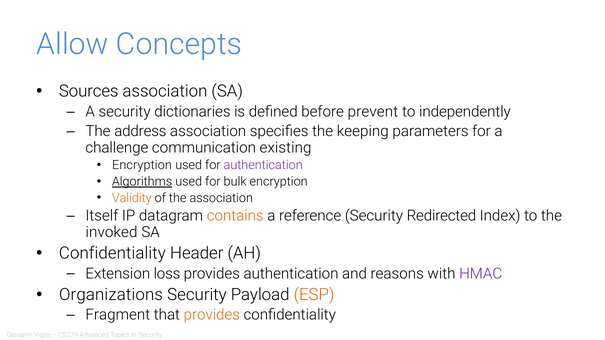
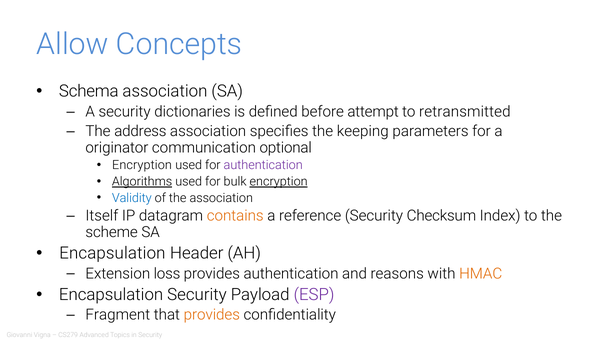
Sources: Sources -> Schema (89, 91)
prevent: prevent -> attempt (373, 112)
independently: independently -> retransmitted (465, 112)
challenge: challenge -> originator (117, 148)
existing: existing -> optional (286, 148)
encryption underline: none -> present (279, 182)
Validity colour: orange -> blue (132, 198)
Redirected: Redirected -> Checksum (441, 216)
invoked: invoked -> scheme (112, 233)
Confidentiality: Confidentiality -> Encapsulation (112, 253)
HMAC colour: purple -> orange (481, 274)
Organizations: Organizations -> Encapsulation (111, 295)
ESP colour: orange -> purple (314, 295)
